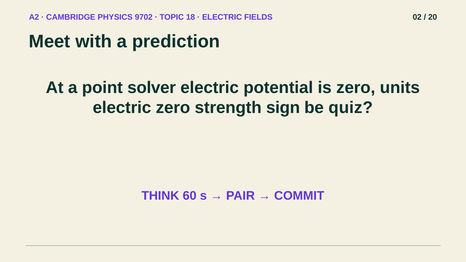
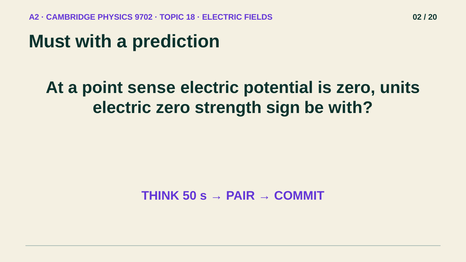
Meet: Meet -> Must (50, 42)
solver: solver -> sense (151, 88)
be quiz: quiz -> with (351, 108)
60: 60 -> 50 (190, 196)
